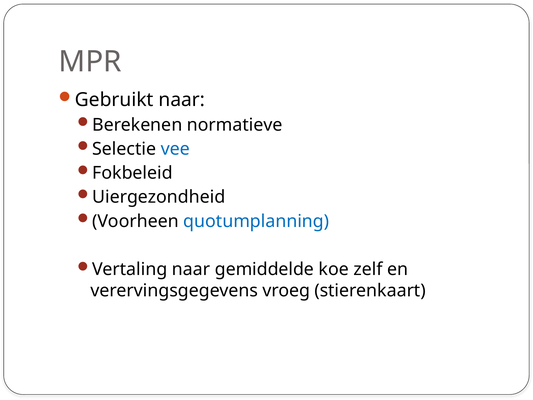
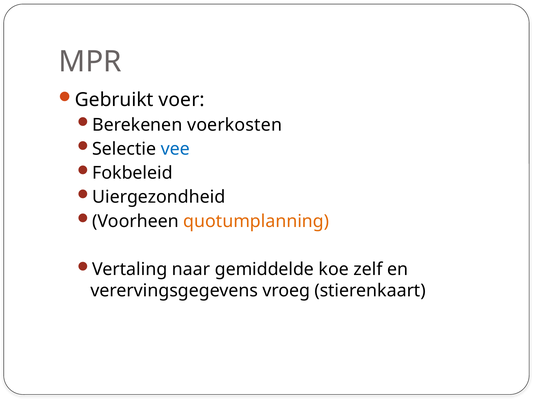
Gebruikt naar: naar -> voer (182, 100)
normatieve: normatieve -> voerkosten (235, 125)
quotumplanning colour: blue -> orange (256, 221)
